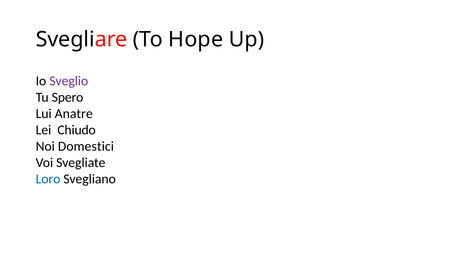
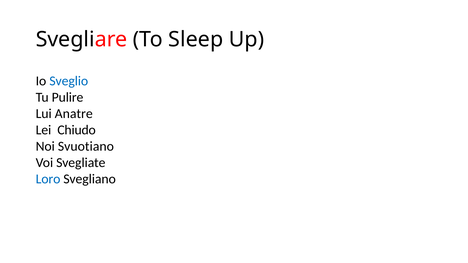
Hope: Hope -> Sleep (196, 39)
Sveglio colour: purple -> blue (69, 81)
Spero: Spero -> Pulire (68, 97)
Domestici: Domestici -> Svuotiano (86, 147)
